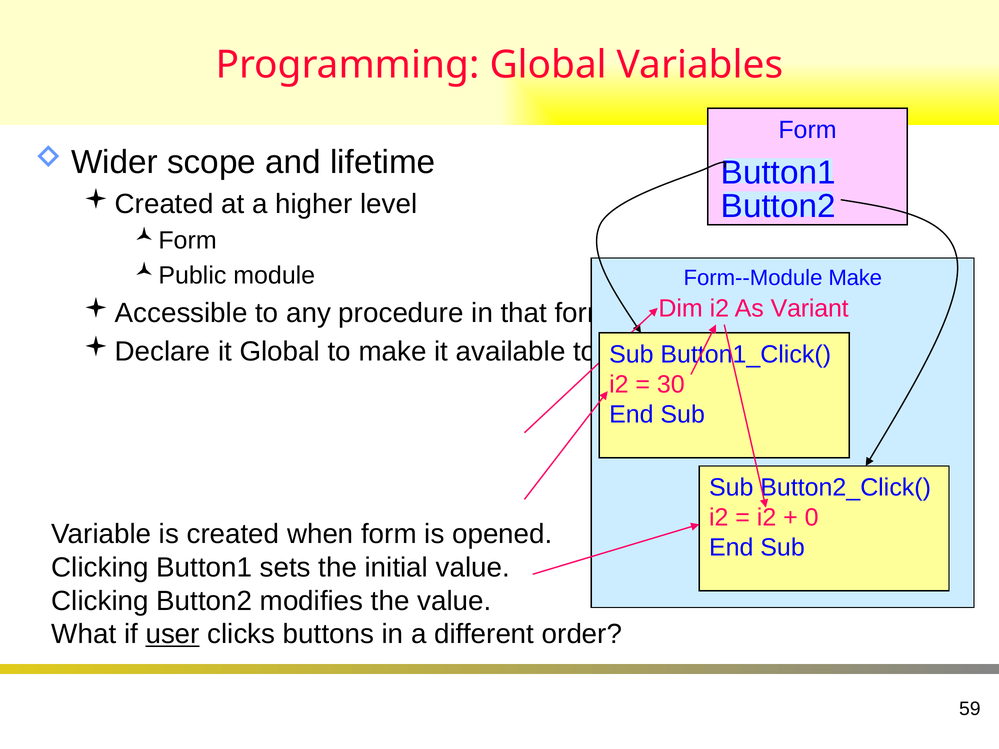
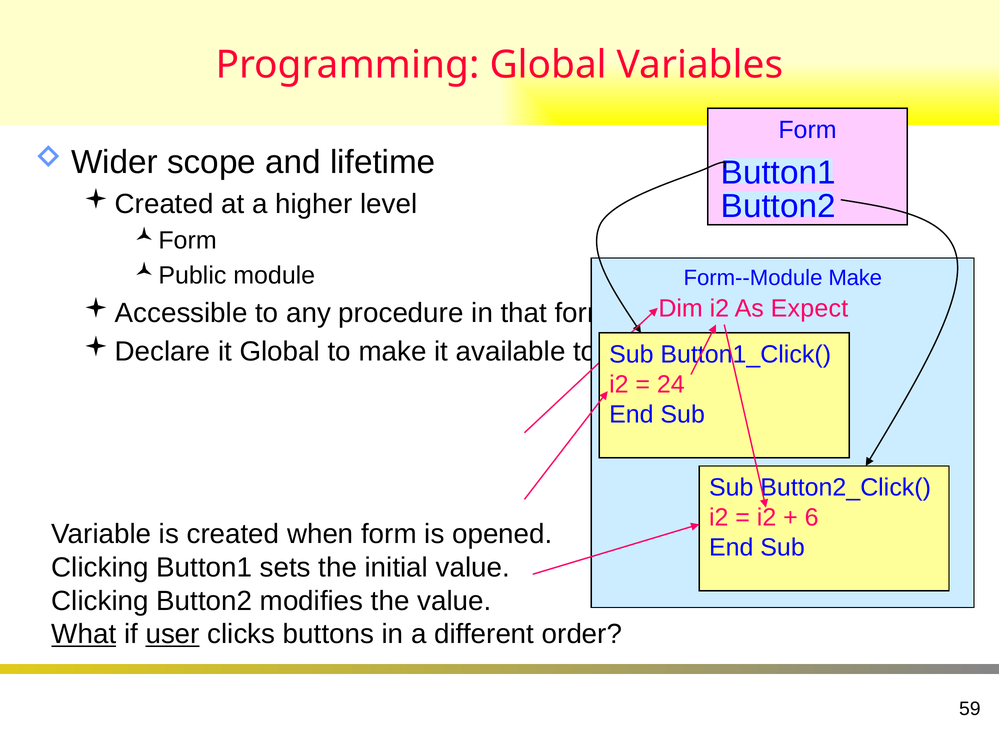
Variant: Variant -> Expect (809, 309)
30: 30 -> 24 (671, 385)
0: 0 -> 6 (812, 518)
What underline: none -> present (84, 634)
